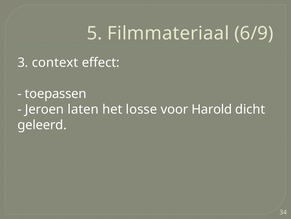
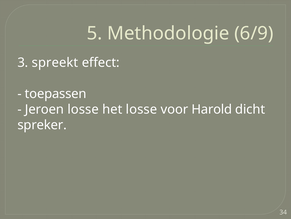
Filmmateriaal: Filmmateriaal -> Methodologie (168, 33)
context: context -> spreekt (55, 62)
Jeroen laten: laten -> losse (83, 109)
geleerd: geleerd -> spreker (42, 125)
